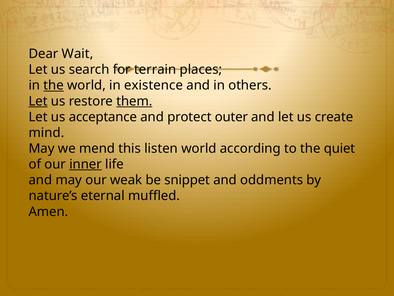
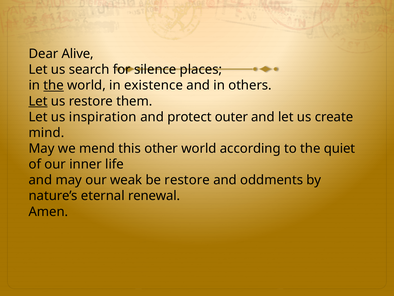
Wait: Wait -> Alive (78, 54)
terrain: terrain -> silence (155, 69)
them underline: present -> none (134, 101)
acceptance: acceptance -> inspiration (103, 117)
listen: listen -> other (161, 148)
inner underline: present -> none (86, 164)
be snippet: snippet -> restore (187, 180)
muffled: muffled -> renewal (154, 196)
